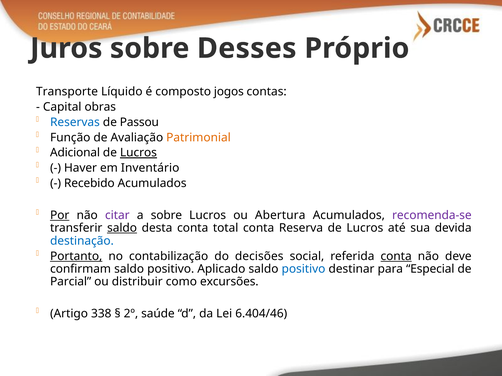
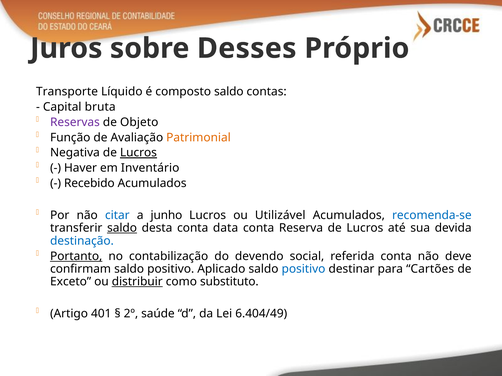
composto jogos: jogos -> saldo (229, 92)
obras: obras -> bruta (100, 107)
Reservas colour: blue -> purple (75, 122)
Passou: Passou -> Objeto (139, 122)
Adicional: Adicional -> Negativa (75, 153)
Por underline: present -> none (60, 216)
citar colour: purple -> blue (117, 216)
a sobre: sobre -> junho (166, 216)
Abertura: Abertura -> Utilizável (280, 216)
recomenda-se colour: purple -> blue (432, 216)
total: total -> data (226, 228)
decisões: decisões -> devendo (259, 256)
conta underline: present -> none (396, 256)
Especial: Especial -> Cartões (430, 269)
Parcial: Parcial -> Exceto (71, 282)
distribuir underline: none -> present (137, 282)
excursões: excursões -> substituto (229, 282)
338: 338 -> 401 (101, 314)
6.404/46: 6.404/46 -> 6.404/49 (261, 314)
